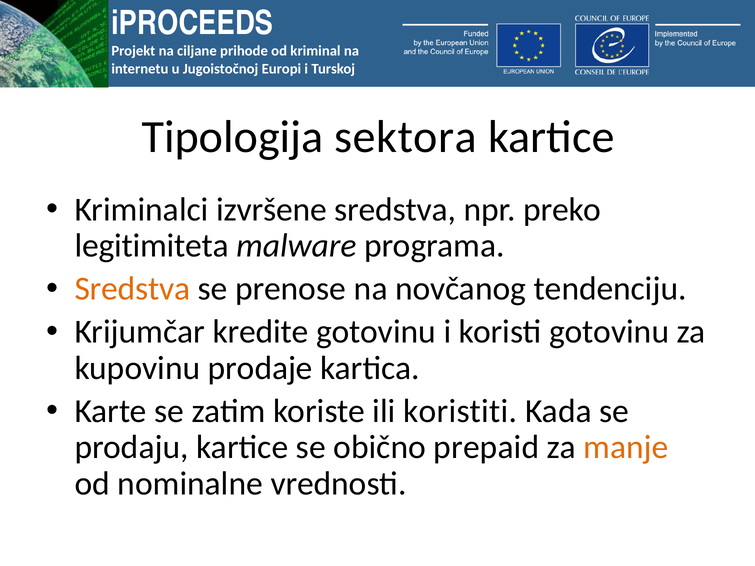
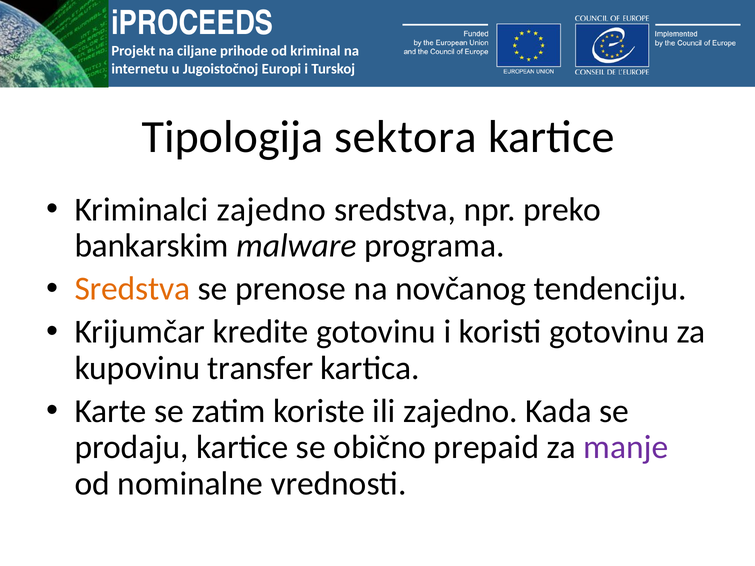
Kriminalci izvršene: izvršene -> zajedno (271, 210)
legitimiteta: legitimiteta -> bankarskim (152, 246)
prodaje: prodaje -> transfer (260, 368)
ili koristiti: koristiti -> zajedno (460, 411)
manje colour: orange -> purple (626, 447)
